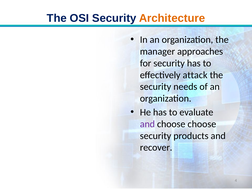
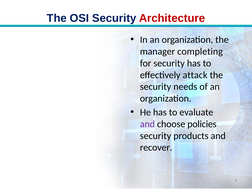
Architecture colour: orange -> red (172, 18)
approaches: approaches -> completing (200, 51)
choose choose: choose -> policies (202, 124)
